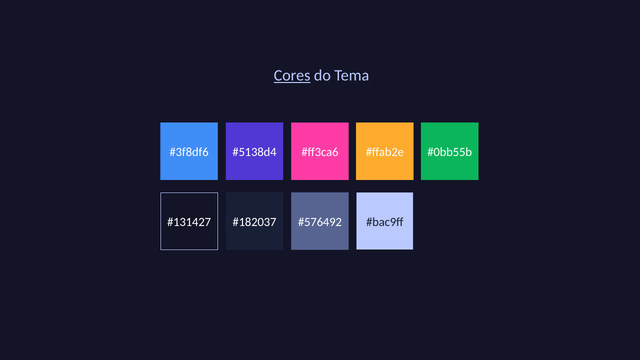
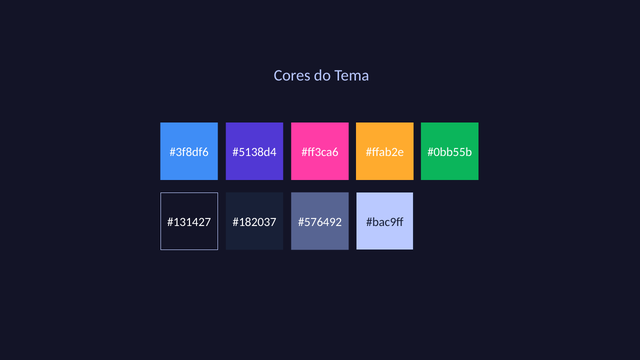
Cores underline: present -> none (292, 76)
